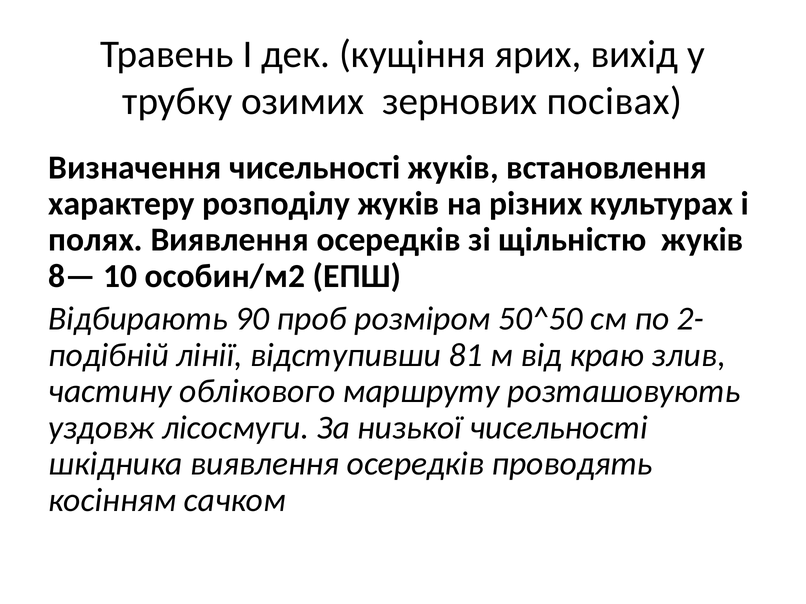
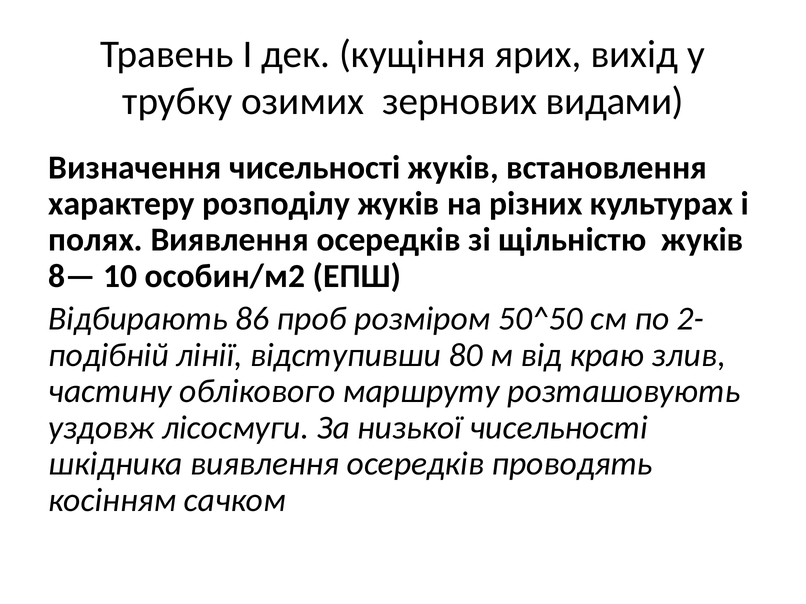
посівах: посівах -> видами (615, 101)
90: 90 -> 86 (252, 319)
81: 81 -> 80 (466, 355)
